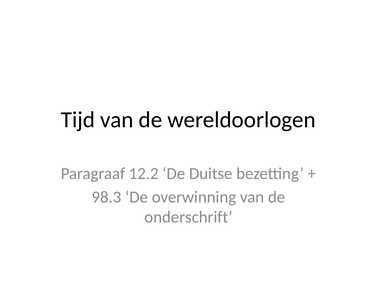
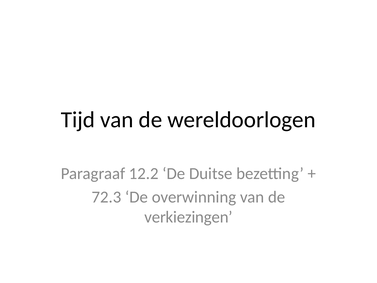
98.3: 98.3 -> 72.3 (107, 197)
onderschrift: onderschrift -> verkiezingen (189, 217)
